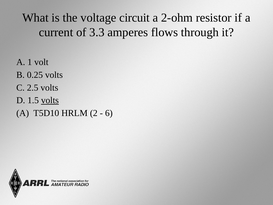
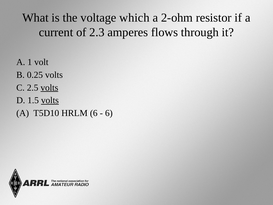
circuit: circuit -> which (134, 18)
3.3: 3.3 -> 2.3 (97, 32)
volts underline: none -> present (49, 88)
HRLM 2: 2 -> 6 (94, 113)
